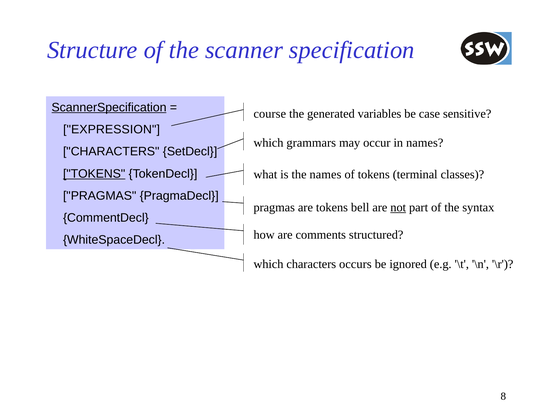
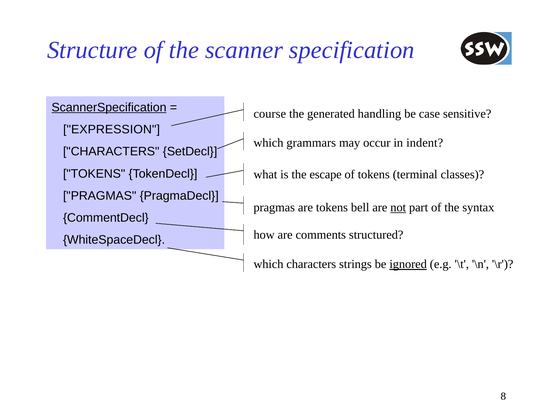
variables: variables -> handling (379, 114)
in names: names -> indent (425, 143)
TOKENS underline: present -> none (94, 174)
the names: names -> escape (326, 175)
occurs: occurs -> strings (355, 265)
ignored underline: none -> present (408, 265)
